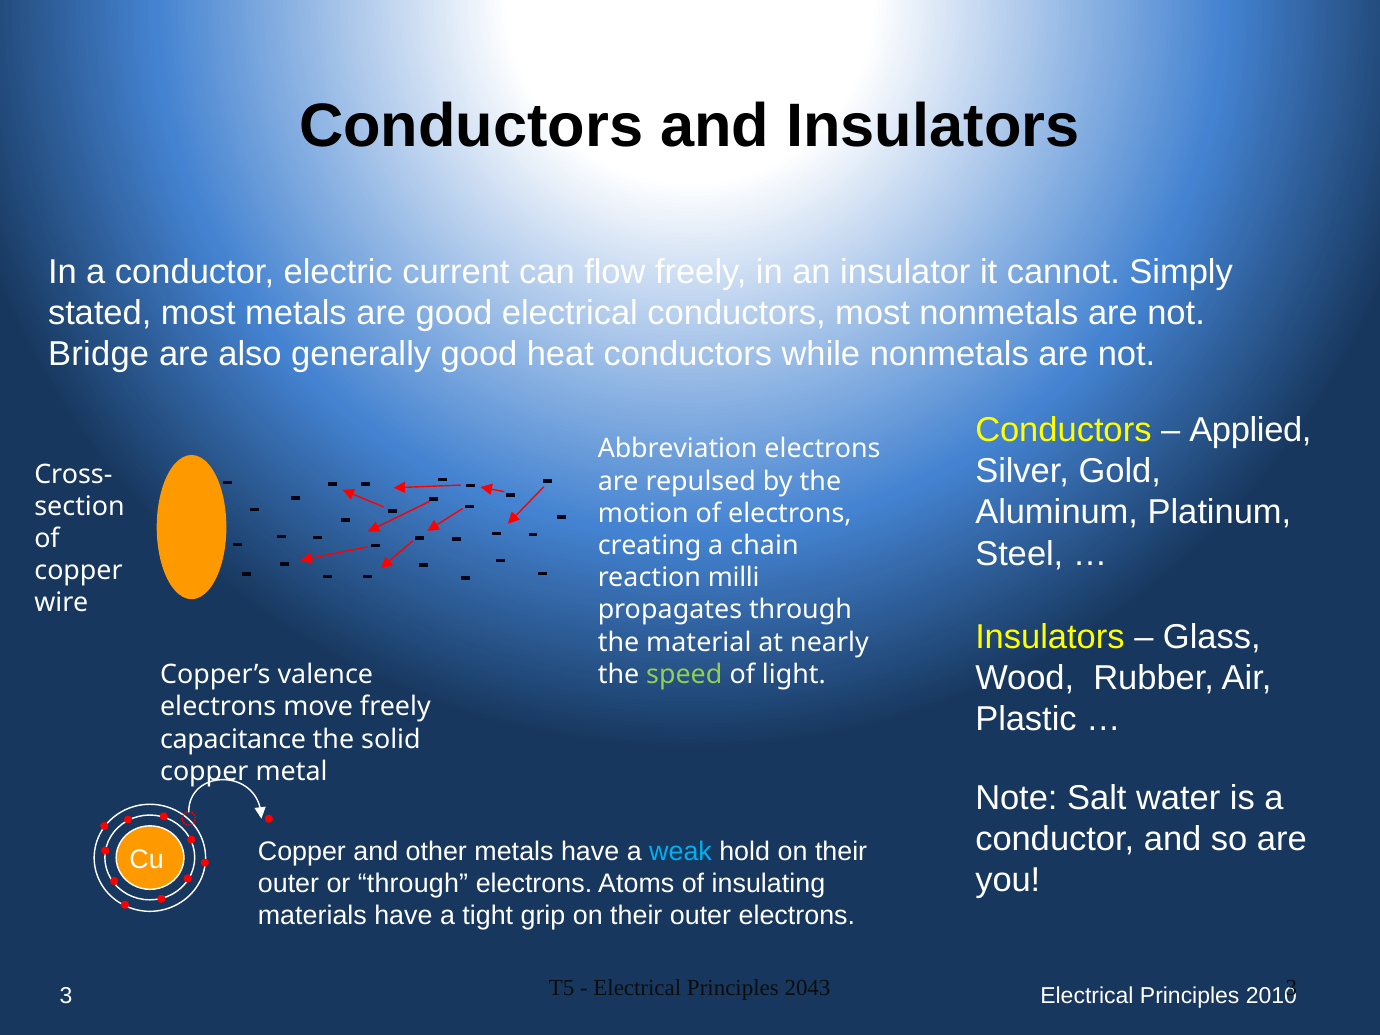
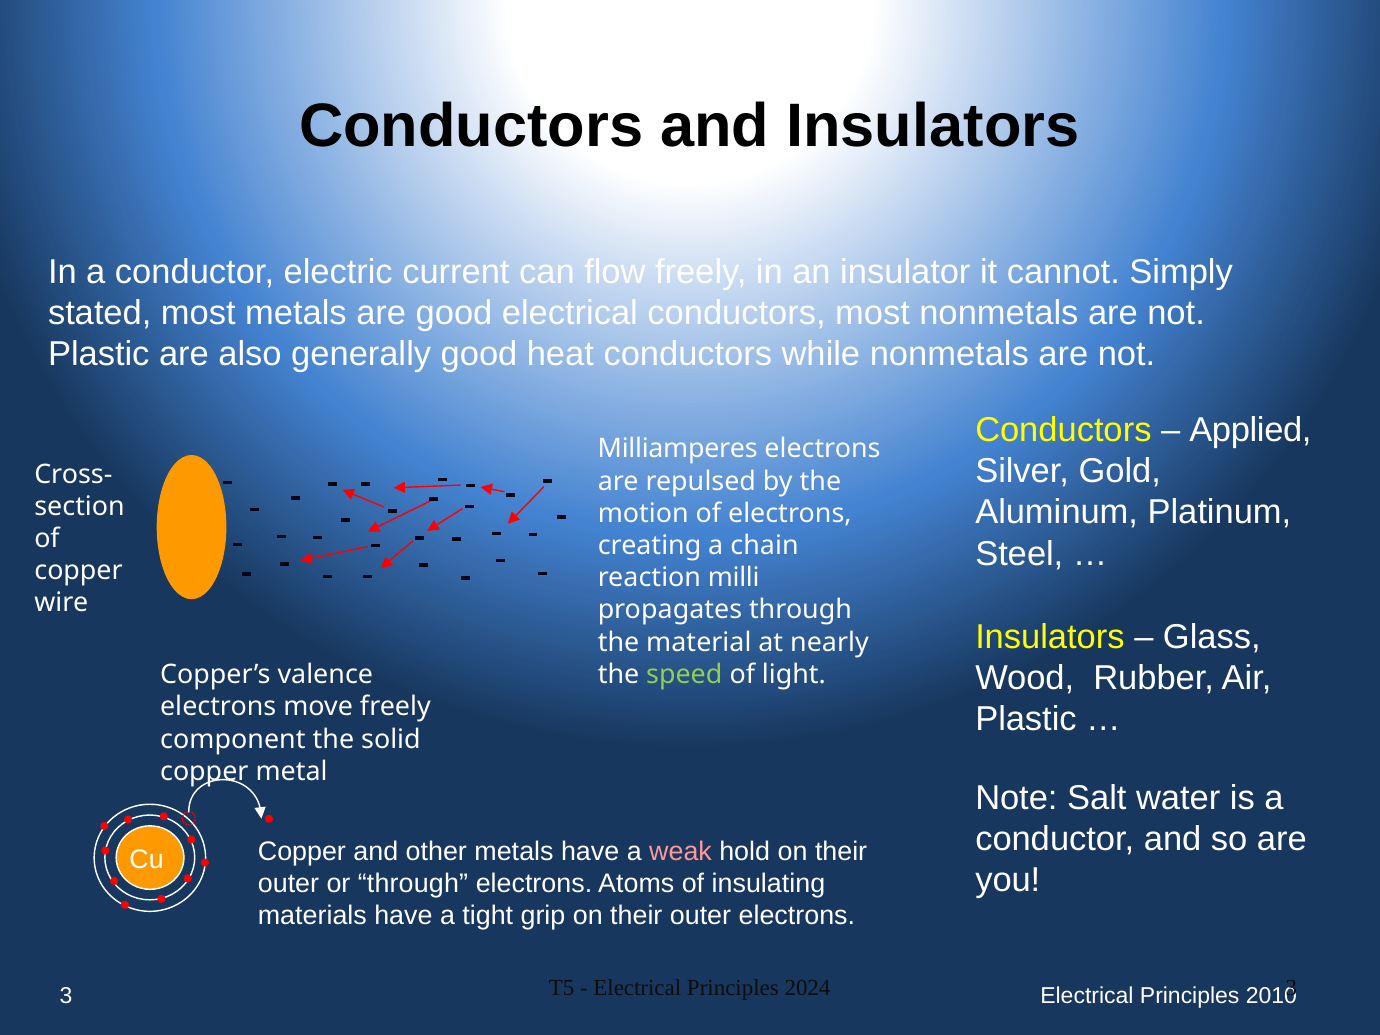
Bridge: Bridge -> Plastic (99, 355)
Abbreviation: Abbreviation -> Milliamperes (678, 449)
capacitance: capacitance -> component (233, 739)
weak colour: light blue -> pink (681, 852)
2043: 2043 -> 2024 (808, 988)
